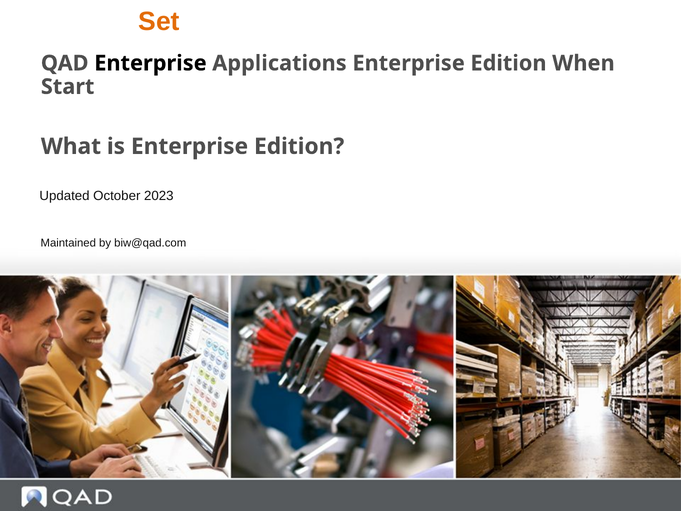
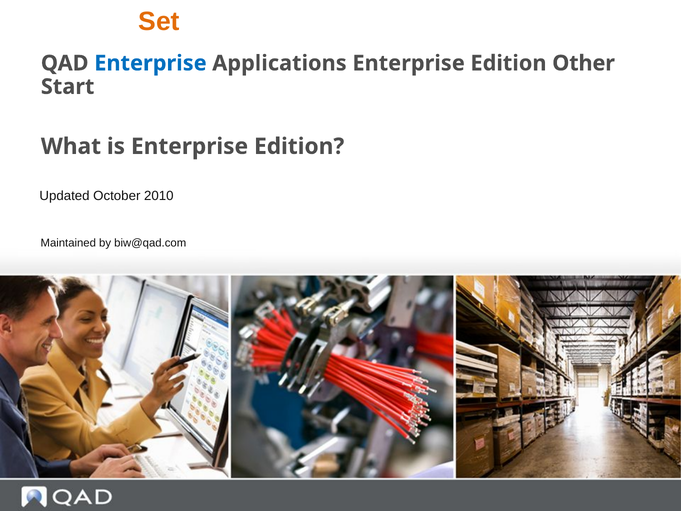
Enterprise colour: black -> blue (150, 63)
When: When -> Other (584, 63)
2023: 2023 -> 2010 (159, 196)
